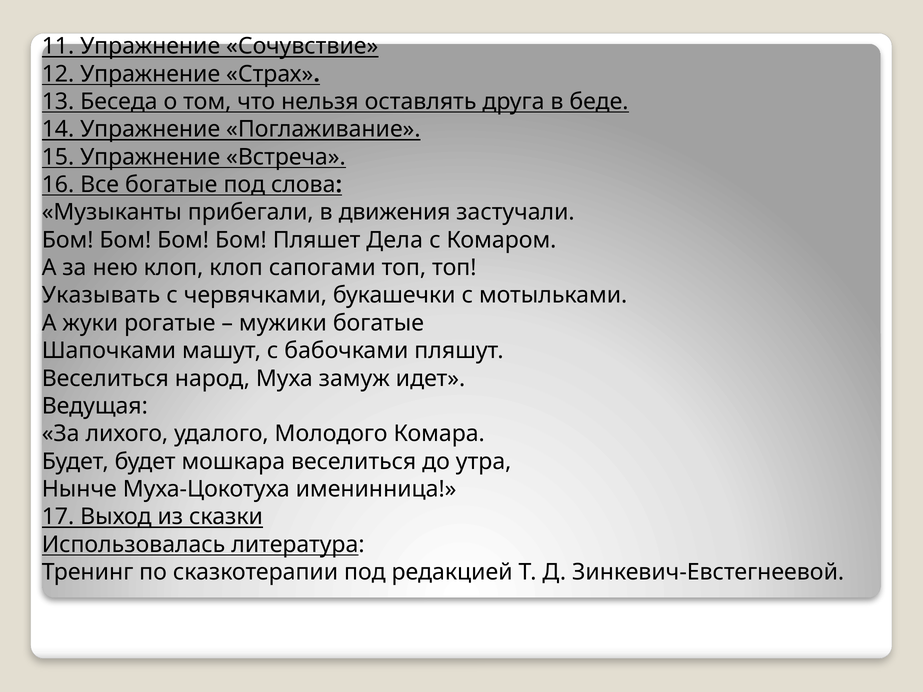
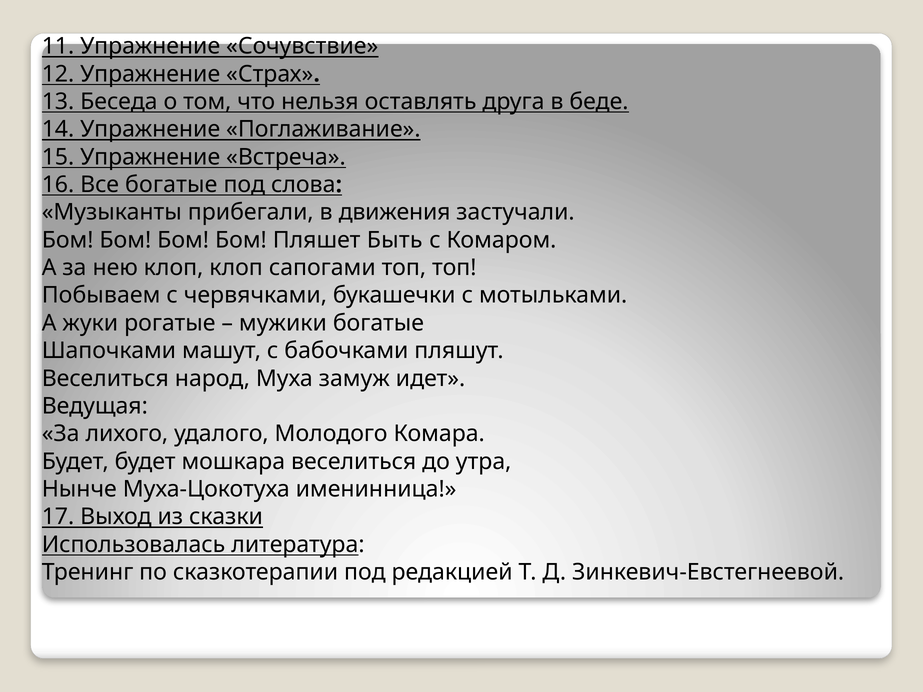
Дела: Дела -> Быть (395, 240)
Указывать: Указывать -> Побываем (101, 295)
